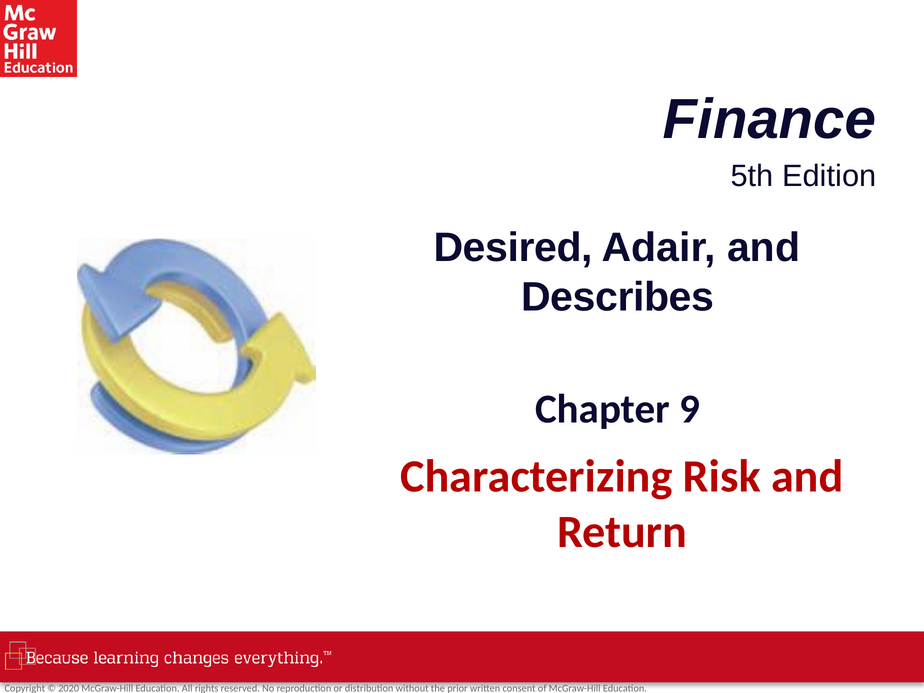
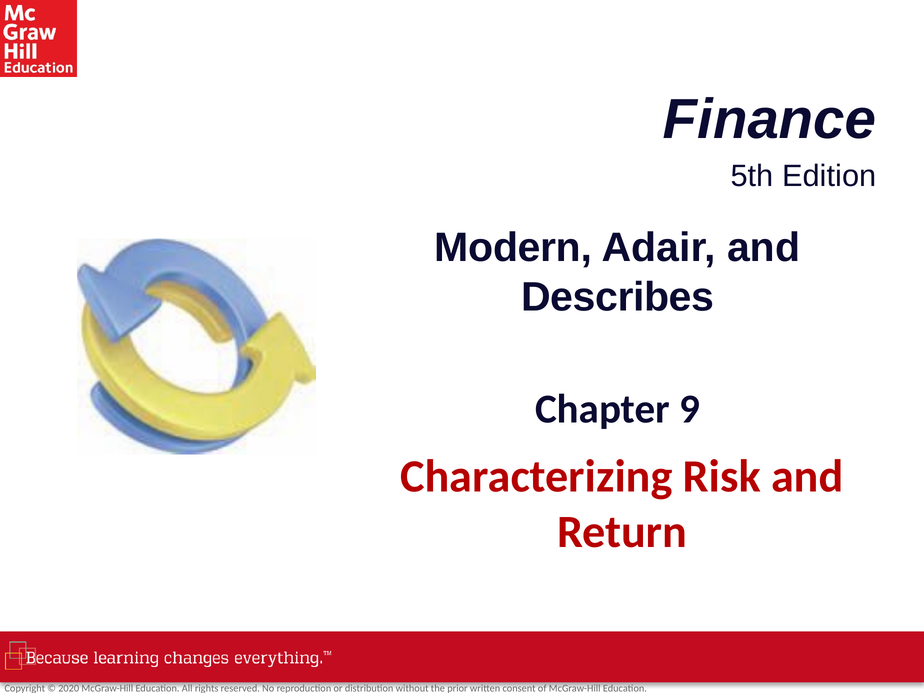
Desired: Desired -> Modern (513, 248)
